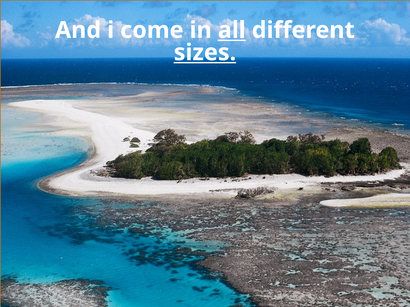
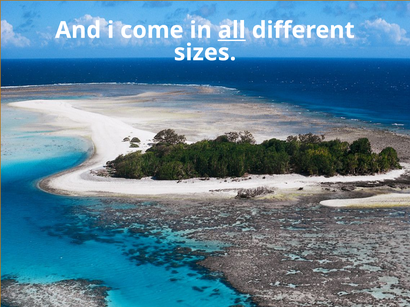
sizes underline: present -> none (205, 53)
